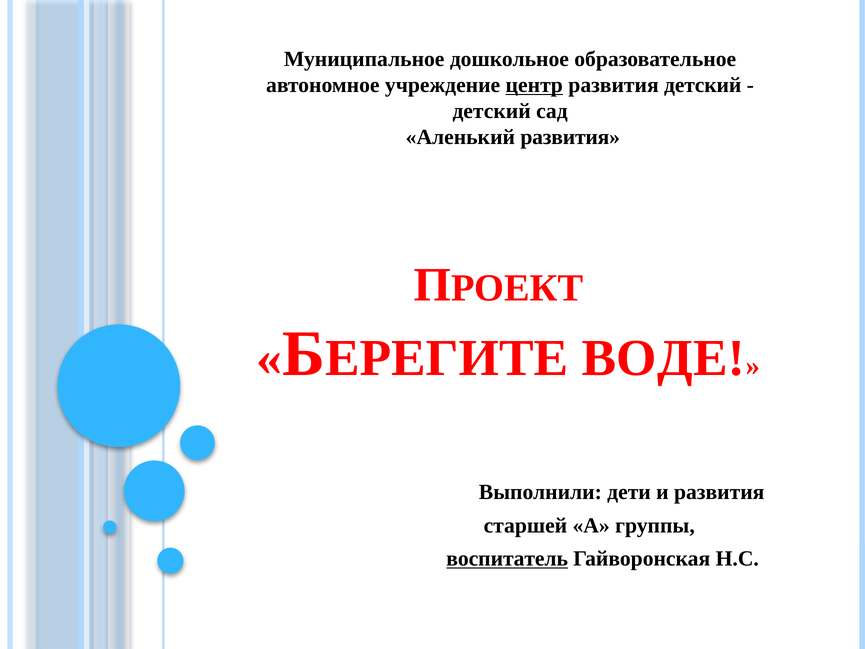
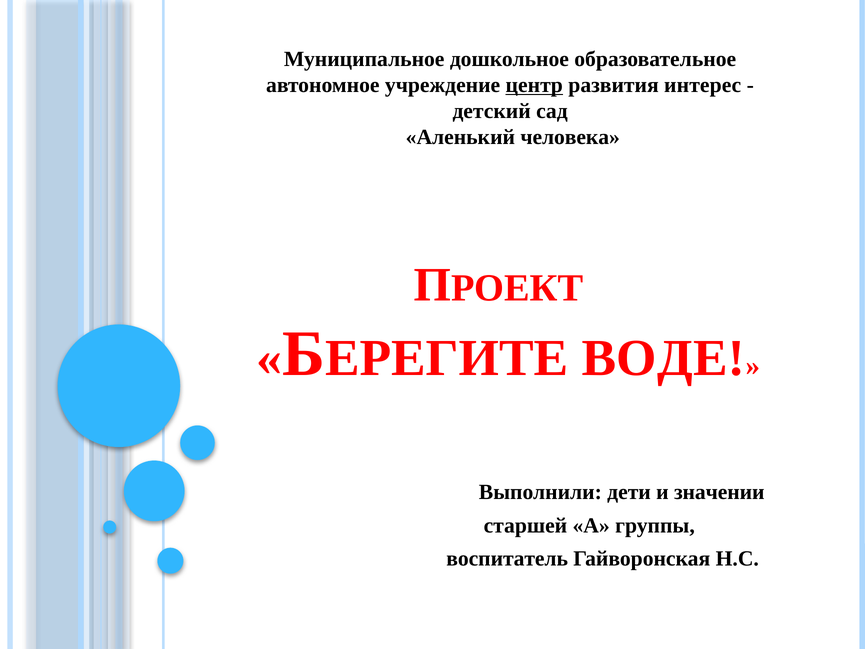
развития детский: детский -> интерес (703, 85)
Аленький развития: развития -> человека (570, 137)
и развития: развития -> значении (719, 492)
воспитатель underline: present -> none (507, 558)
